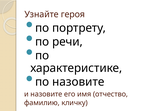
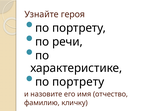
назовите: назовите -> портрету (78, 81)
